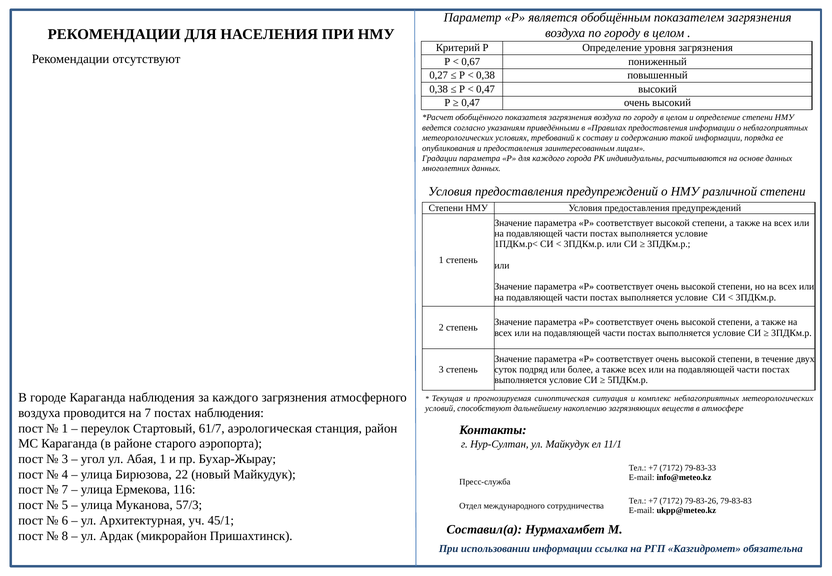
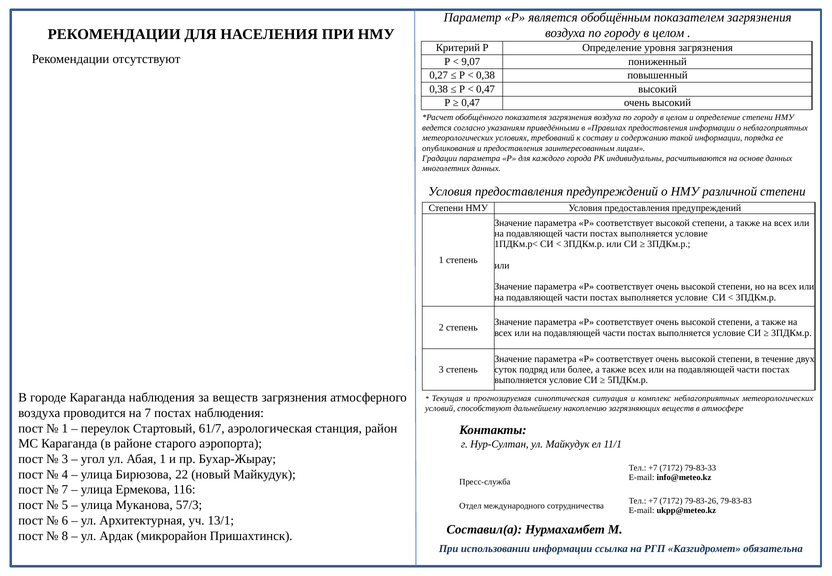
0,67: 0,67 -> 9,07 (471, 62)
за каждого: каждого -> веществ (235, 398)
45/1: 45/1 -> 13/1 (221, 520)
